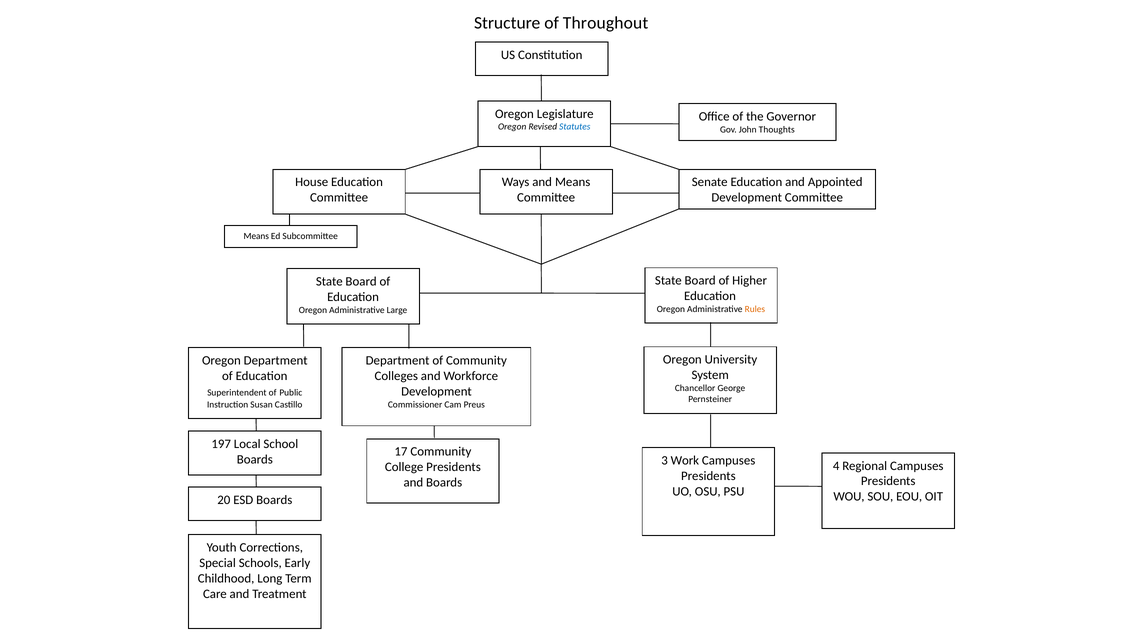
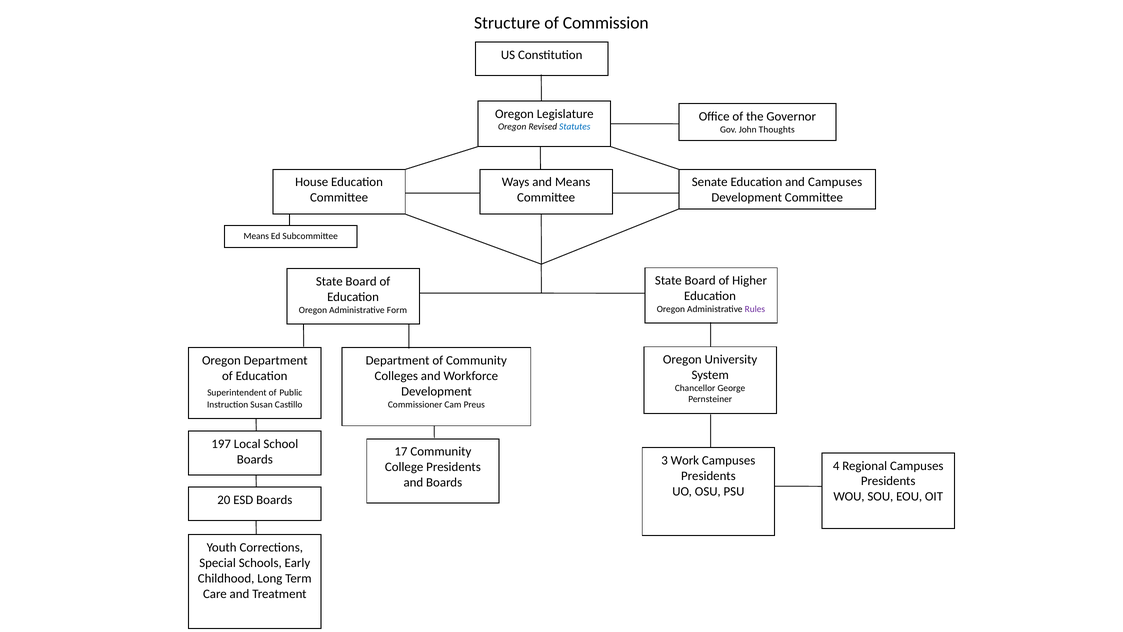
Throughout: Throughout -> Commission (606, 23)
and Appointed: Appointed -> Campuses (835, 182)
Rules colour: orange -> purple (755, 309)
Large: Large -> Form (397, 310)
